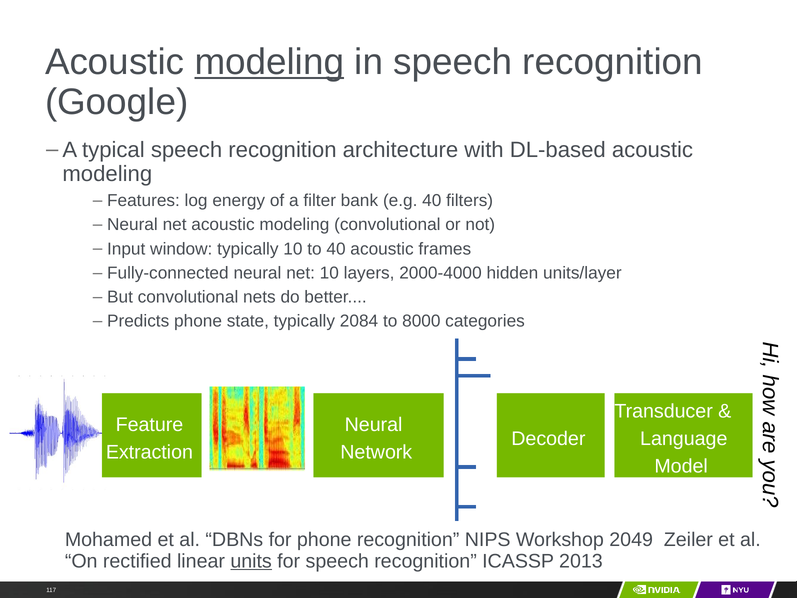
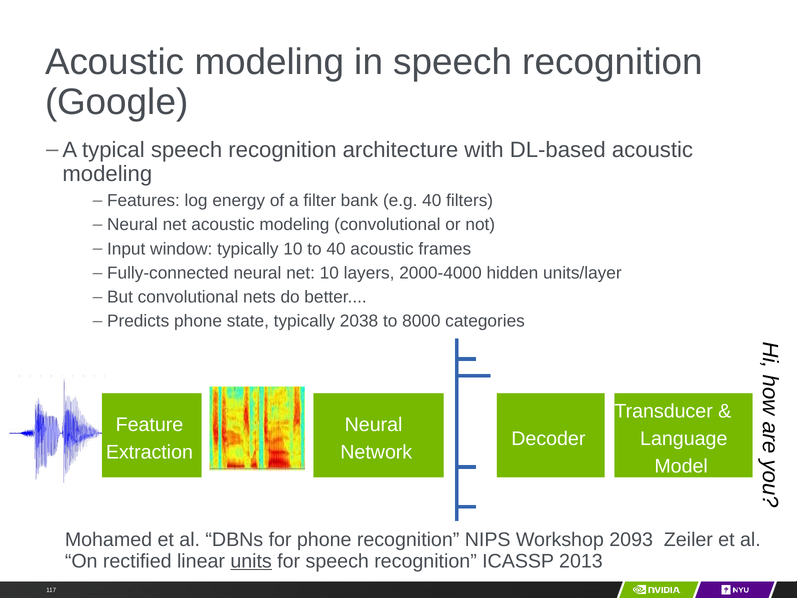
modeling underline: present -> none (269, 62)
2084: 2084 -> 2038 (359, 321)
2049: 2049 -> 2093 (631, 540)
